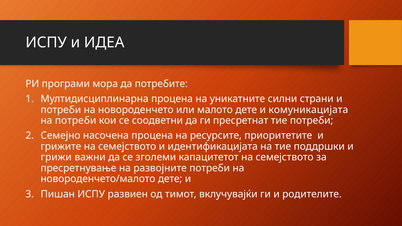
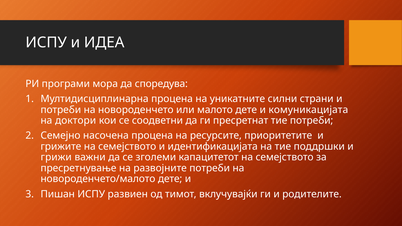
потребите: потребите -> споредува (161, 84)
на потреби: потреби -> доктори (76, 121)
